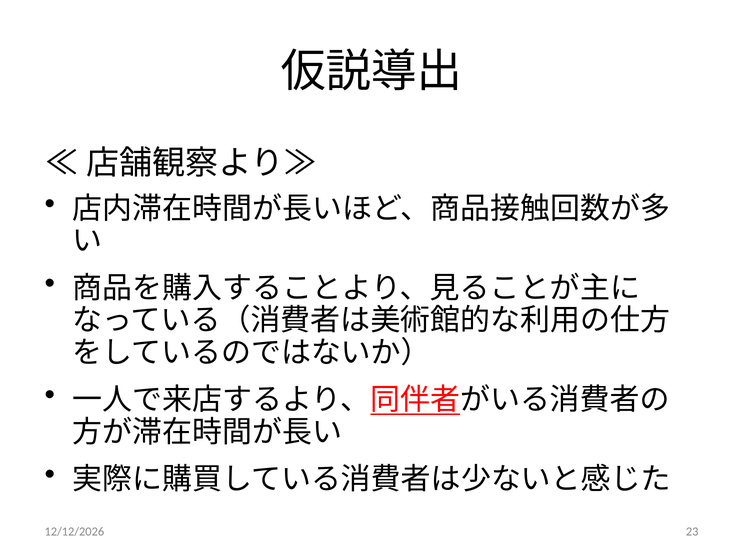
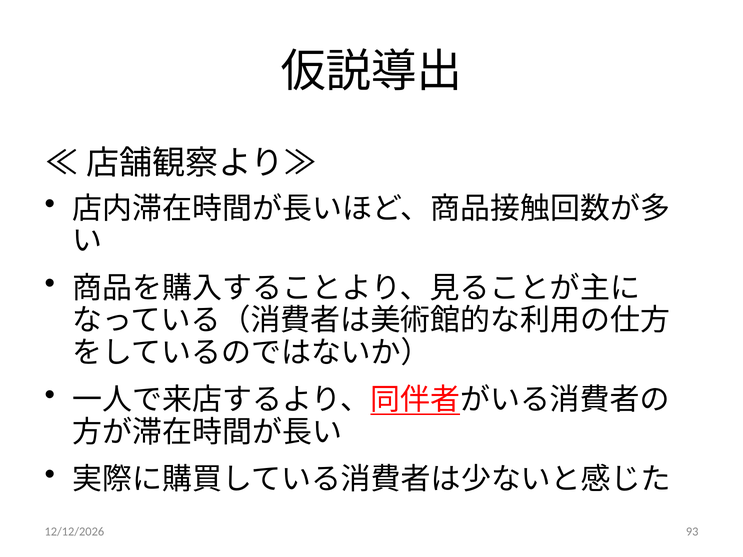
23: 23 -> 93 (692, 532)
